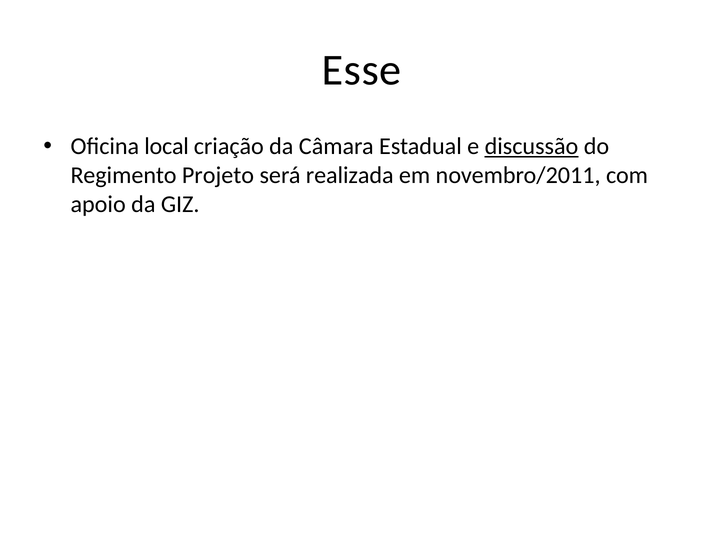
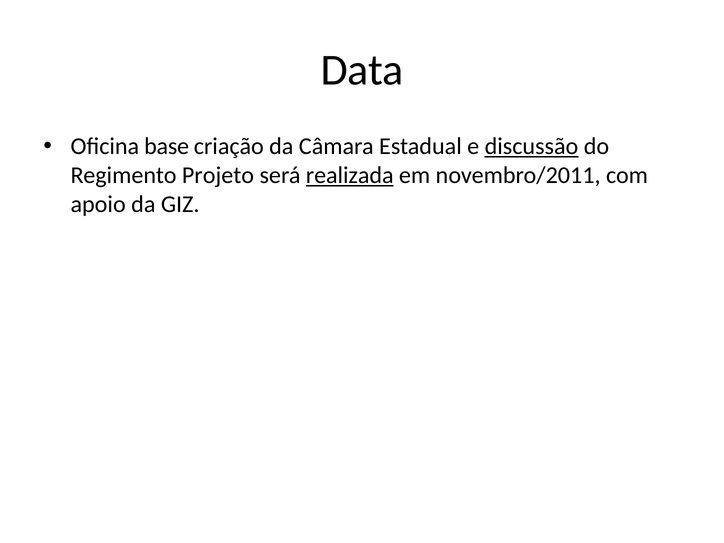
Esse: Esse -> Data (362, 70)
local: local -> base (167, 146)
realizada underline: none -> present (350, 175)
